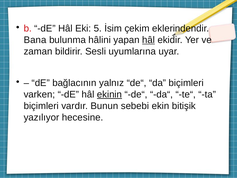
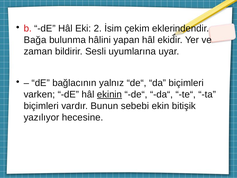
5: 5 -> 2 (98, 28)
Bana: Bana -> Bağa (35, 40)
hâl underline: present -> none (149, 40)
